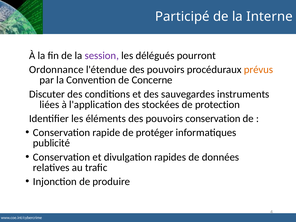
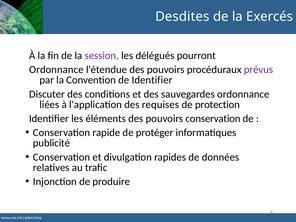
Participé: Participé -> Desdites (182, 17)
Interne: Interne -> Exercés (270, 17)
prévus colour: orange -> purple (259, 70)
de Concerne: Concerne -> Identifier (152, 80)
sauvegardes instruments: instruments -> ordonnance (243, 94)
stockées: stockées -> requises (161, 104)
